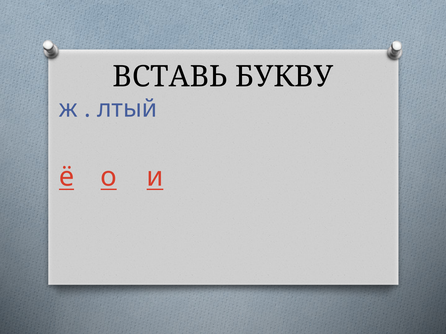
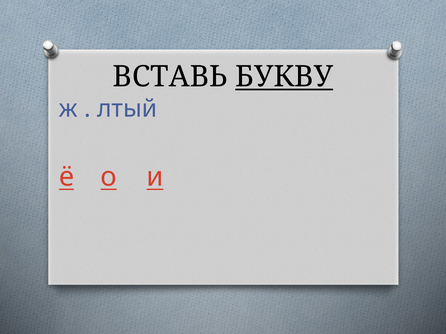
БУКВУ underline: none -> present (284, 77)
